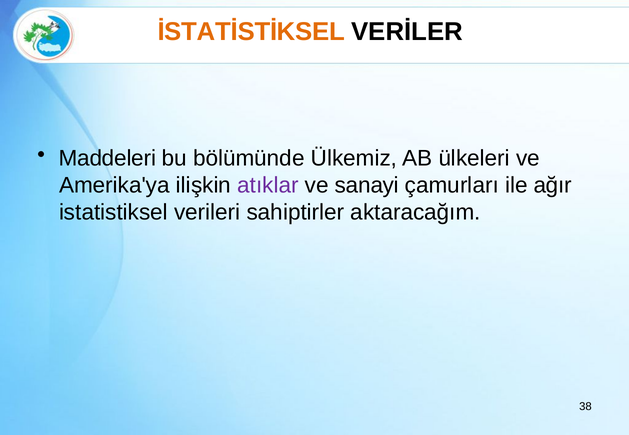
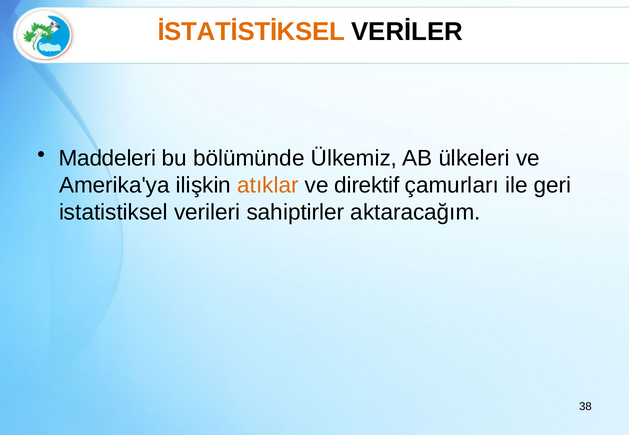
atıklar colour: purple -> orange (268, 186)
sanayi: sanayi -> direktif (367, 186)
ağır: ağır -> geri (553, 186)
